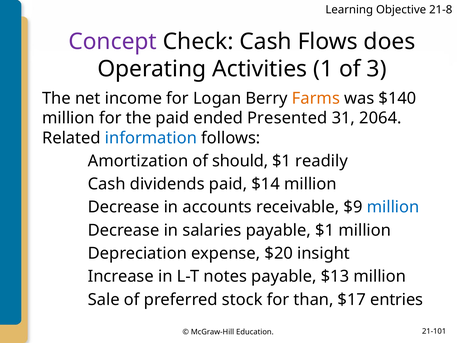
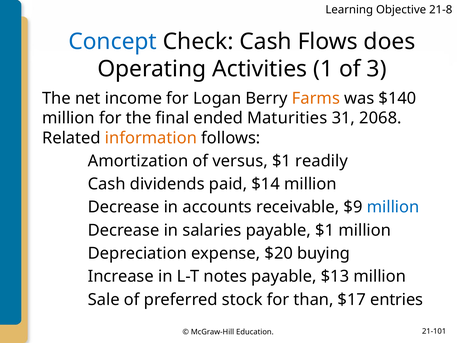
Concept colour: purple -> blue (113, 41)
the paid: paid -> final (172, 118)
Presented: Presented -> Maturities (287, 118)
2064: 2064 -> 2068 (380, 118)
information colour: blue -> orange (151, 138)
should: should -> versus (240, 161)
insight: insight -> buying (324, 253)
